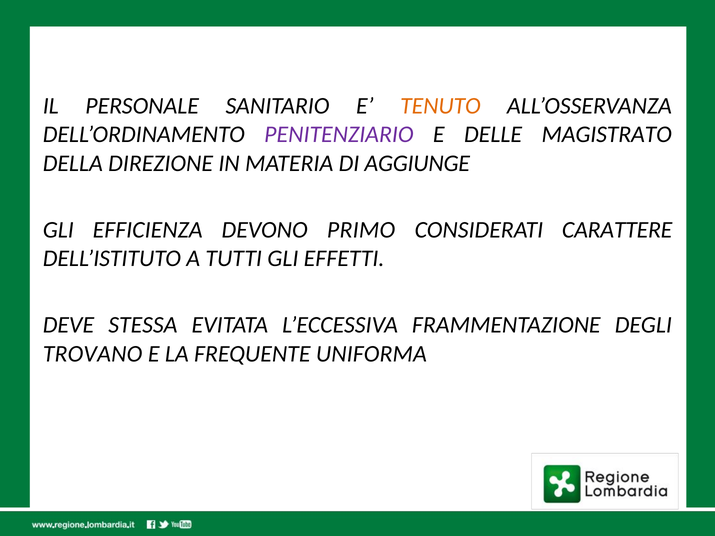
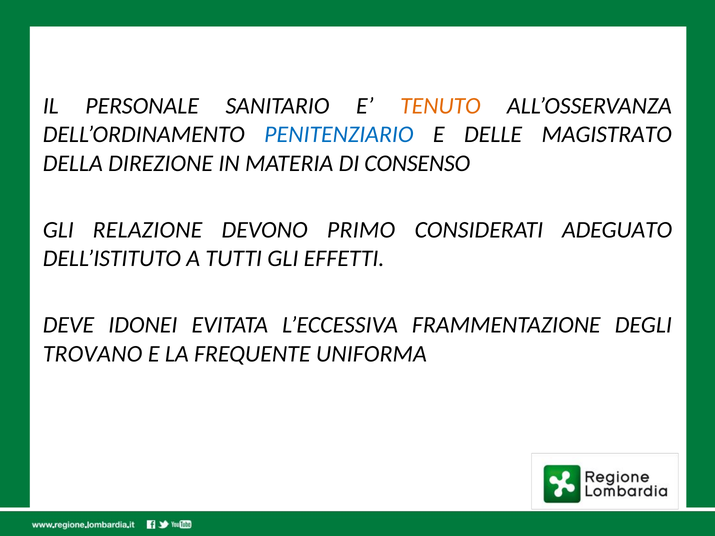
PENITENZIARIO colour: purple -> blue (339, 135)
AGGIUNGE: AGGIUNGE -> CONSENSO (417, 163)
EFFICIENZA: EFFICIENZA -> RELAZIONE (148, 230)
CARATTERE: CARATTERE -> ADEGUATO (617, 230)
STESSA: STESSA -> IDONEI (143, 325)
